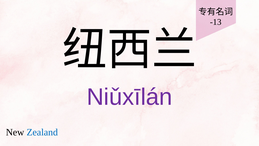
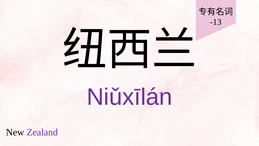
Zealand colour: blue -> purple (42, 132)
